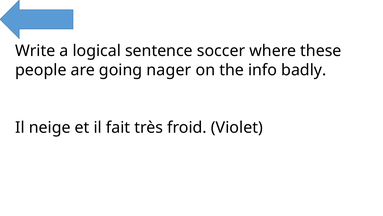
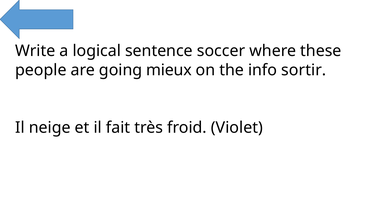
nager: nager -> mieux (169, 70)
badly: badly -> sortir (304, 70)
